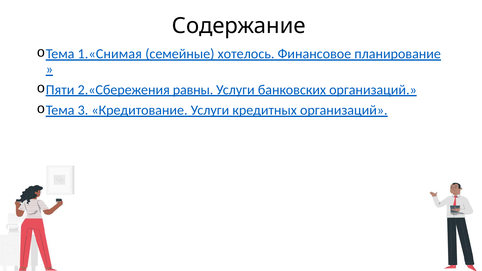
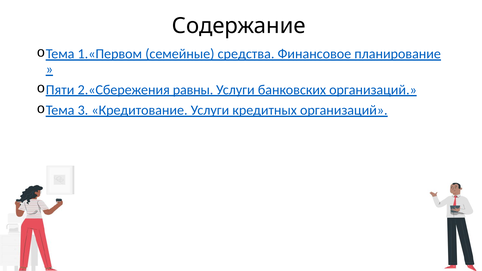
1.«Снимая: 1.«Снимая -> 1.«Первом (110, 54)
хотелось: хотелось -> средства (246, 54)
